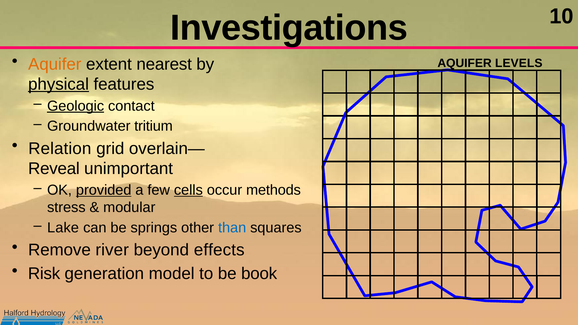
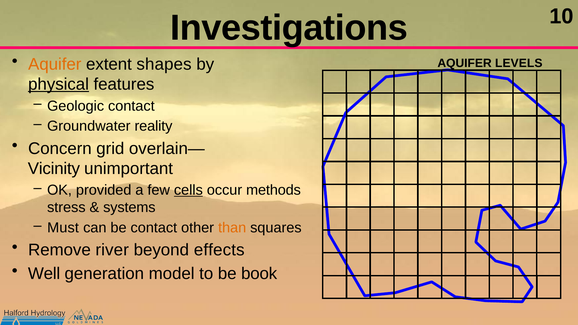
nearest: nearest -> shapes (164, 64)
Geologic underline: present -> none (76, 106)
tritium: tritium -> reality (153, 126)
Relation: Relation -> Concern (60, 148)
Reveal: Reveal -> Vicinity (54, 169)
provided underline: present -> none (104, 190)
modular: modular -> systems (129, 208)
Lake: Lake -> Must (63, 228)
be springs: springs -> contact (154, 228)
than colour: blue -> orange (232, 228)
Risk: Risk -> Well (44, 274)
